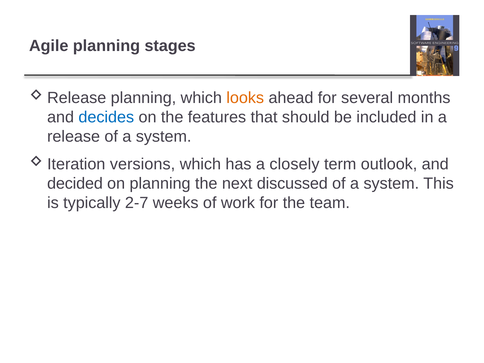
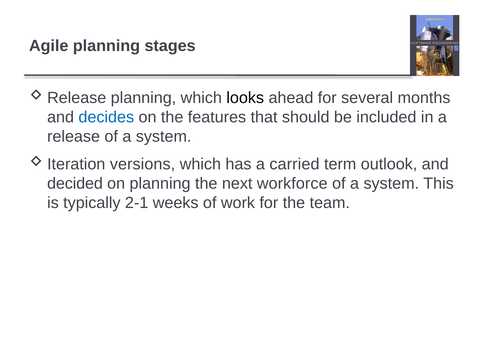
looks colour: orange -> black (245, 98)
closely: closely -> carried (294, 164)
discussed: discussed -> workforce (292, 183)
2-7: 2-7 -> 2-1 (137, 203)
